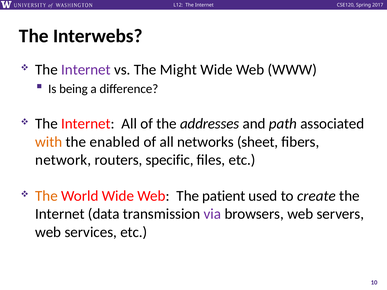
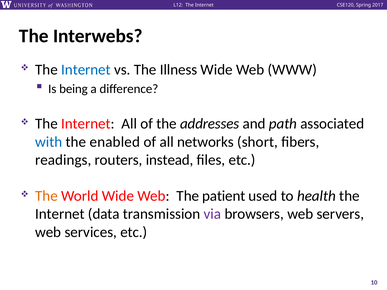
Internet colour: purple -> blue (86, 70)
Might: Might -> Illness (179, 70)
with colour: orange -> blue (49, 142)
sheet: sheet -> short (258, 142)
network: network -> readings (63, 160)
specific: specific -> instead (170, 160)
create: create -> health (316, 196)
